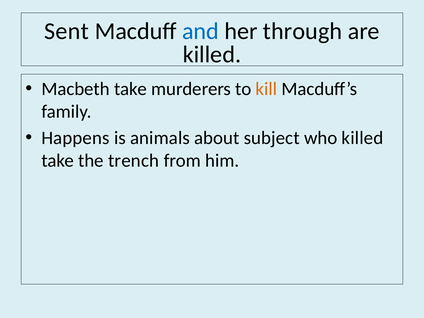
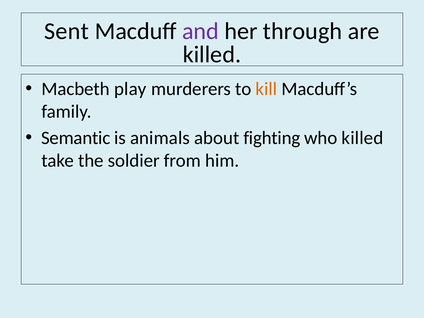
and colour: blue -> purple (200, 31)
Macbeth take: take -> play (130, 89)
Happens: Happens -> Semantic (76, 138)
subject: subject -> fighting (272, 138)
trench: trench -> soldier (134, 161)
